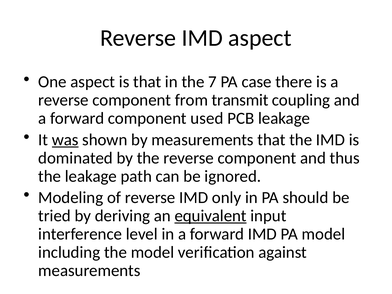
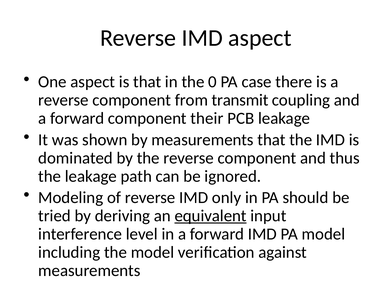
7: 7 -> 0 (212, 82)
used: used -> their (207, 118)
was underline: present -> none (65, 140)
